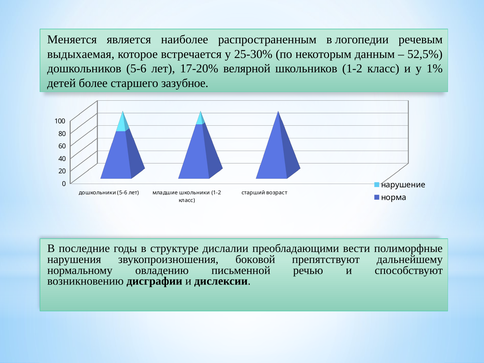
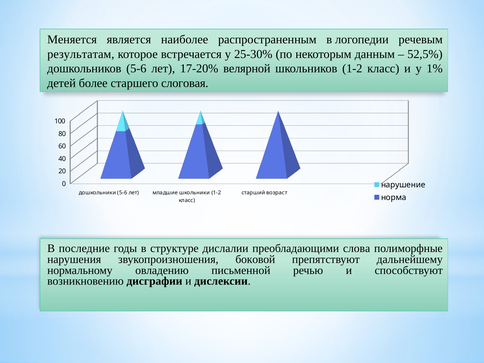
выдыхаемая: выдыхаемая -> результатам (81, 54)
зазубное: зазубное -> слоговая (185, 83)
вести: вести -> слова (357, 248)
